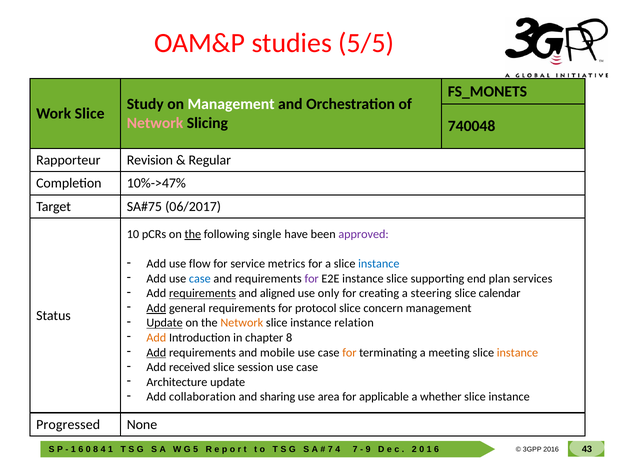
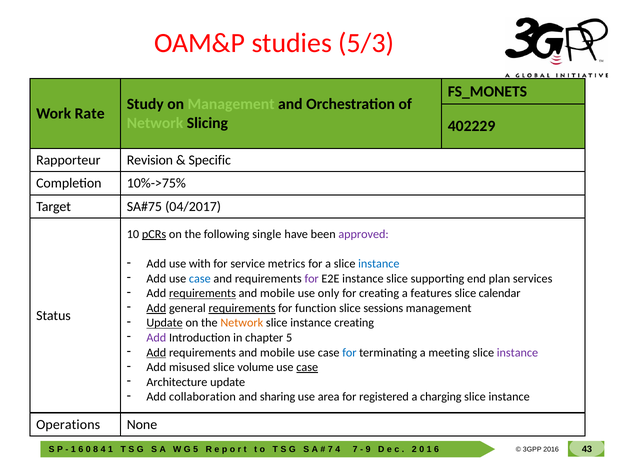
5/5: 5/5 -> 5/3 (366, 43)
Management colour: white -> light green (231, 104)
Work Slice: Slice -> Rate (90, 114)
Network colour: pink -> light green (155, 123)
740048: 740048 -> 402229 (472, 126)
Regular: Regular -> Specific (210, 160)
10%->47%: 10%->47% -> 10%->75% (156, 184)
06/2017: 06/2017 -> 04/2017 (193, 207)
pCRs underline: none -> present (154, 234)
the underline: present -> none (193, 234)
flow: flow -> with (200, 264)
aligned: aligned -> mobile (277, 294)
steering: steering -> features (431, 294)
requirements underline: none -> present (242, 309)
protocol: protocol -> function (316, 309)
concern: concern -> sessions (383, 309)
instance relation: relation -> creating (354, 323)
Add colour: orange -> purple (156, 338)
chapter 8: 8 -> 5 (289, 338)
for colour: orange -> blue (349, 353)
instance colour: orange -> purple (517, 353)
received: received -> misused (190, 368)
session: session -> volume (256, 368)
case underline: none -> present (307, 368)
applicable: applicable -> registered (384, 397)
whether: whether -> charging (441, 397)
Progressed: Progressed -> Operations (68, 425)
